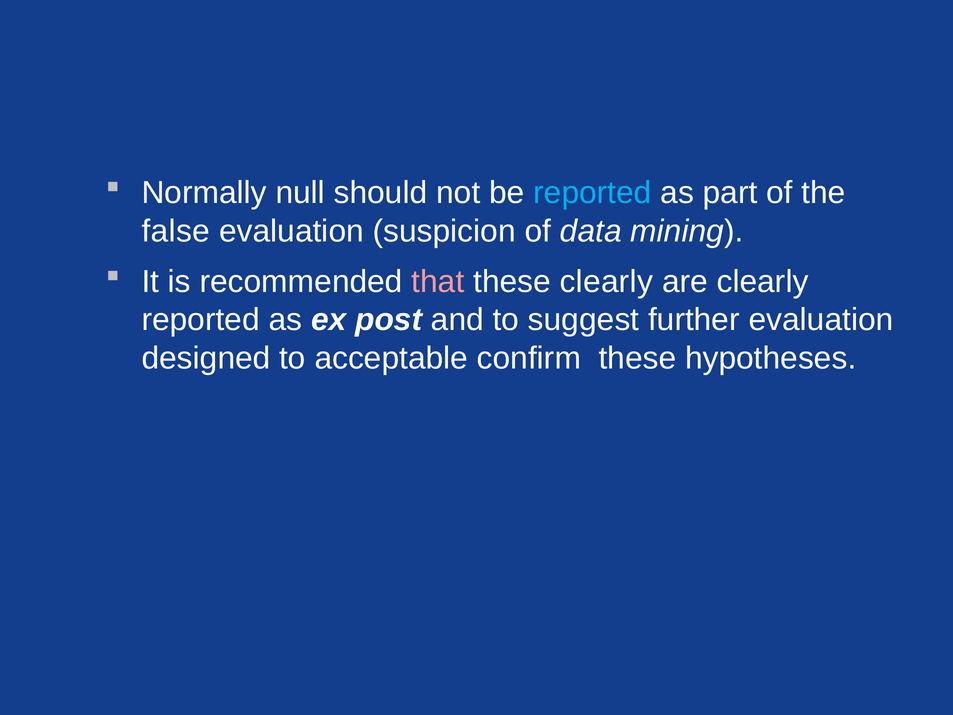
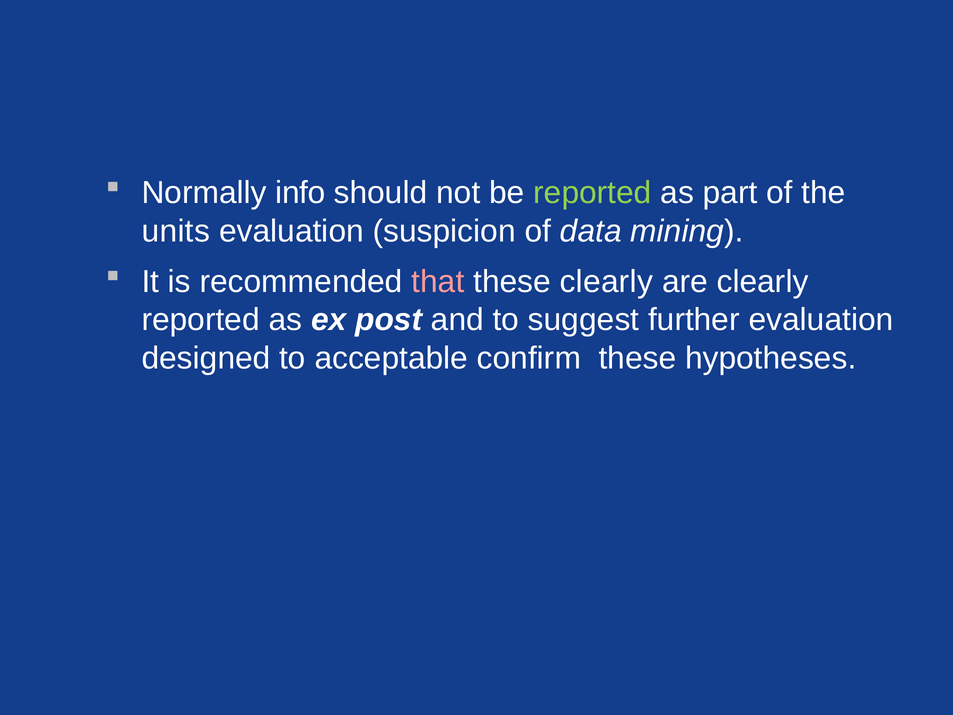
null: null -> info (300, 193)
reported colour: light blue -> light green (592, 193)
false: false -> units (176, 231)
